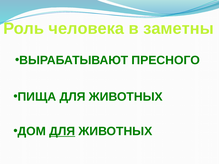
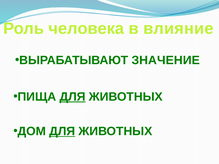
заметны: заметны -> влияние (178, 28)
ПРЕСНОГО: ПРЕСНОГО -> ЗНАЧЕНИЕ (166, 60)
ДЛЯ underline: none -> present (73, 97)
